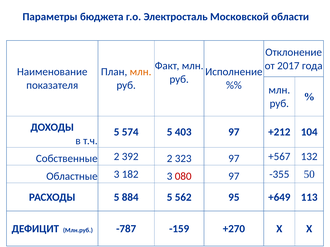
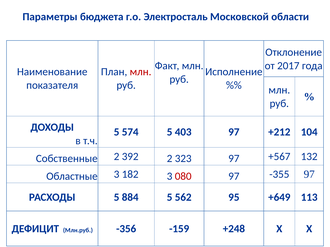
млн colour: orange -> red (141, 72)
-355 50: 50 -> 97 (309, 175)
-787: -787 -> -356 (126, 229)
+270: +270 -> +248 (234, 229)
